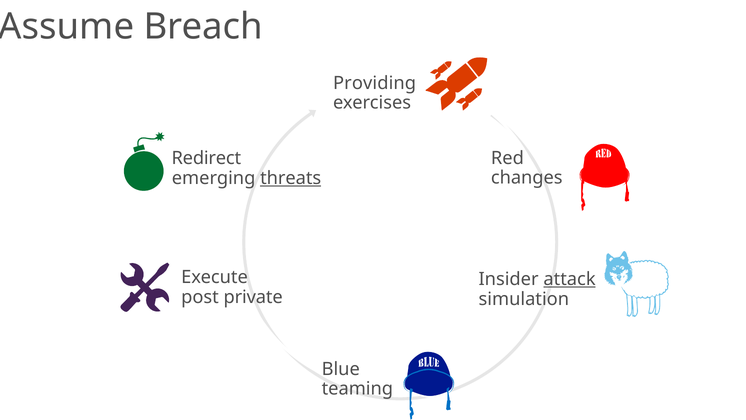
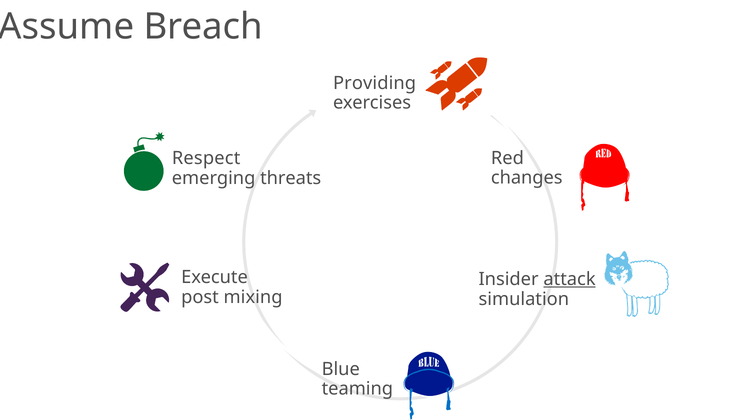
Redirect: Redirect -> Respect (206, 158)
threats underline: present -> none (291, 178)
private: private -> mixing (253, 297)
